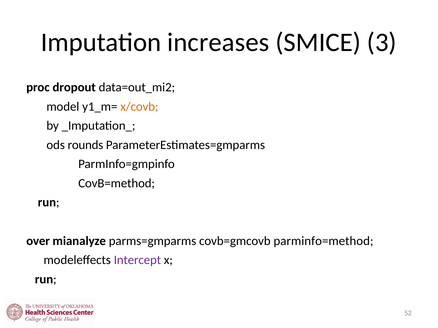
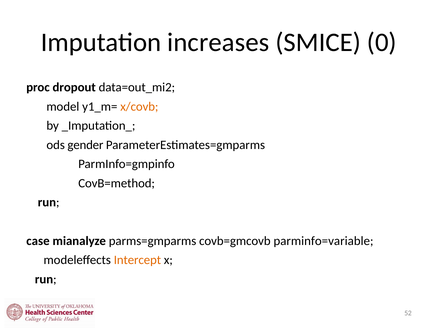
3: 3 -> 0 (382, 42)
rounds: rounds -> gender (85, 145)
over: over -> case (38, 241)
parminfo=method: parminfo=method -> parminfo=variable (323, 241)
Intercept colour: purple -> orange (137, 260)
